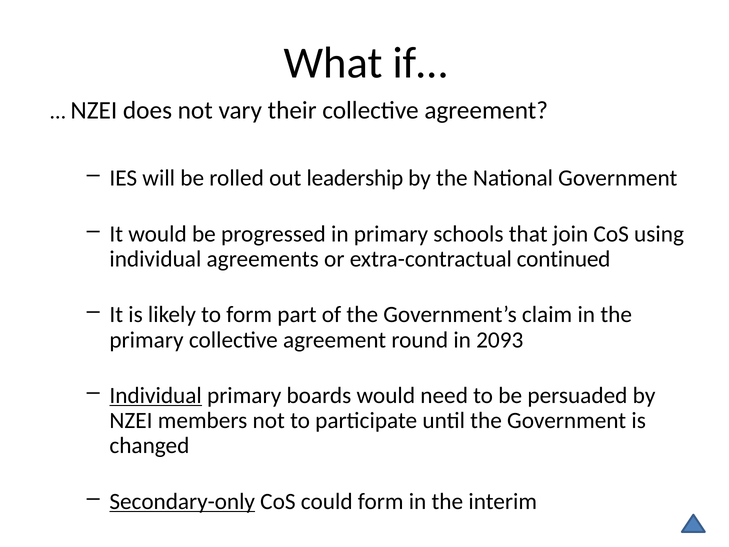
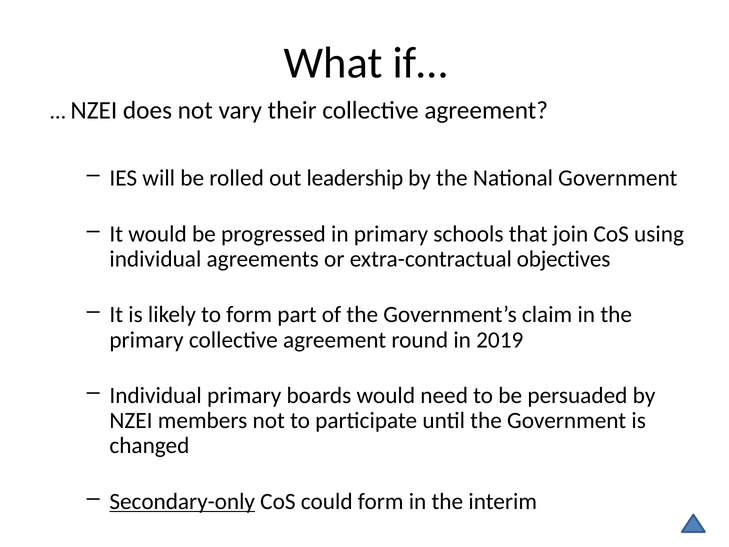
continued: continued -> objectives (564, 259)
2093: 2093 -> 2019 (500, 340)
Individual underline: present -> none (156, 395)
